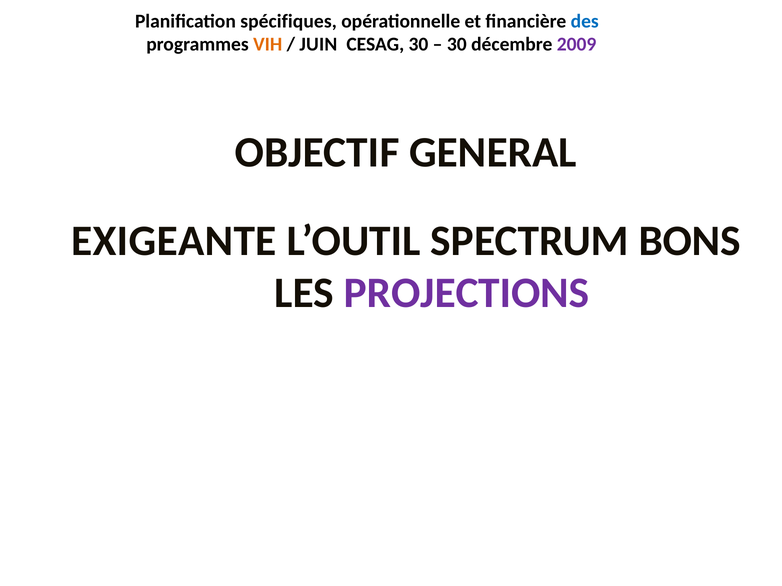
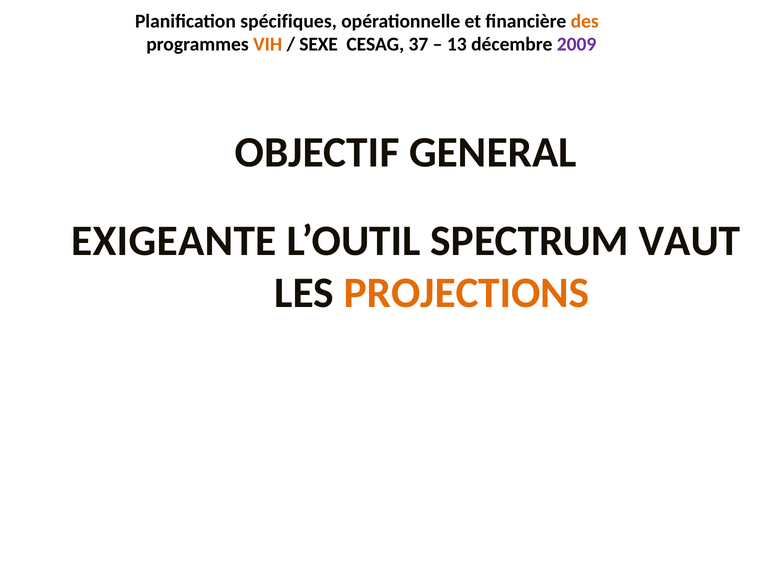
des colour: blue -> orange (585, 21)
JUIN: JUIN -> SEXE (319, 45)
CESAG 30: 30 -> 37 (418, 45)
30: 30 -> 13 (457, 45)
BONS: BONS -> VAUT (689, 241)
PROJECTIONS colour: purple -> orange (467, 293)
